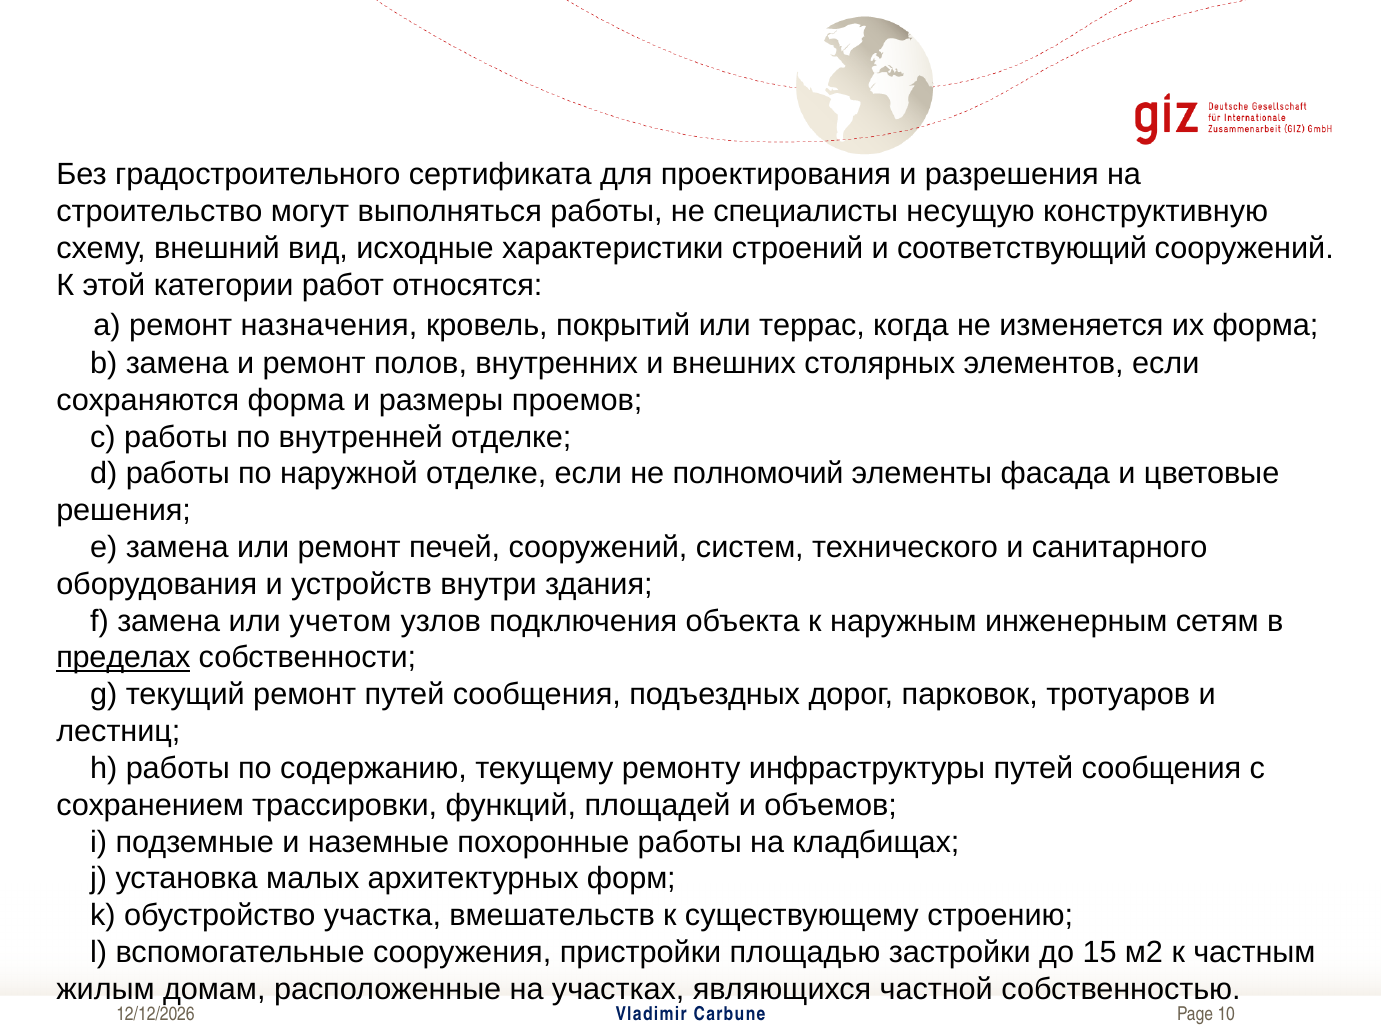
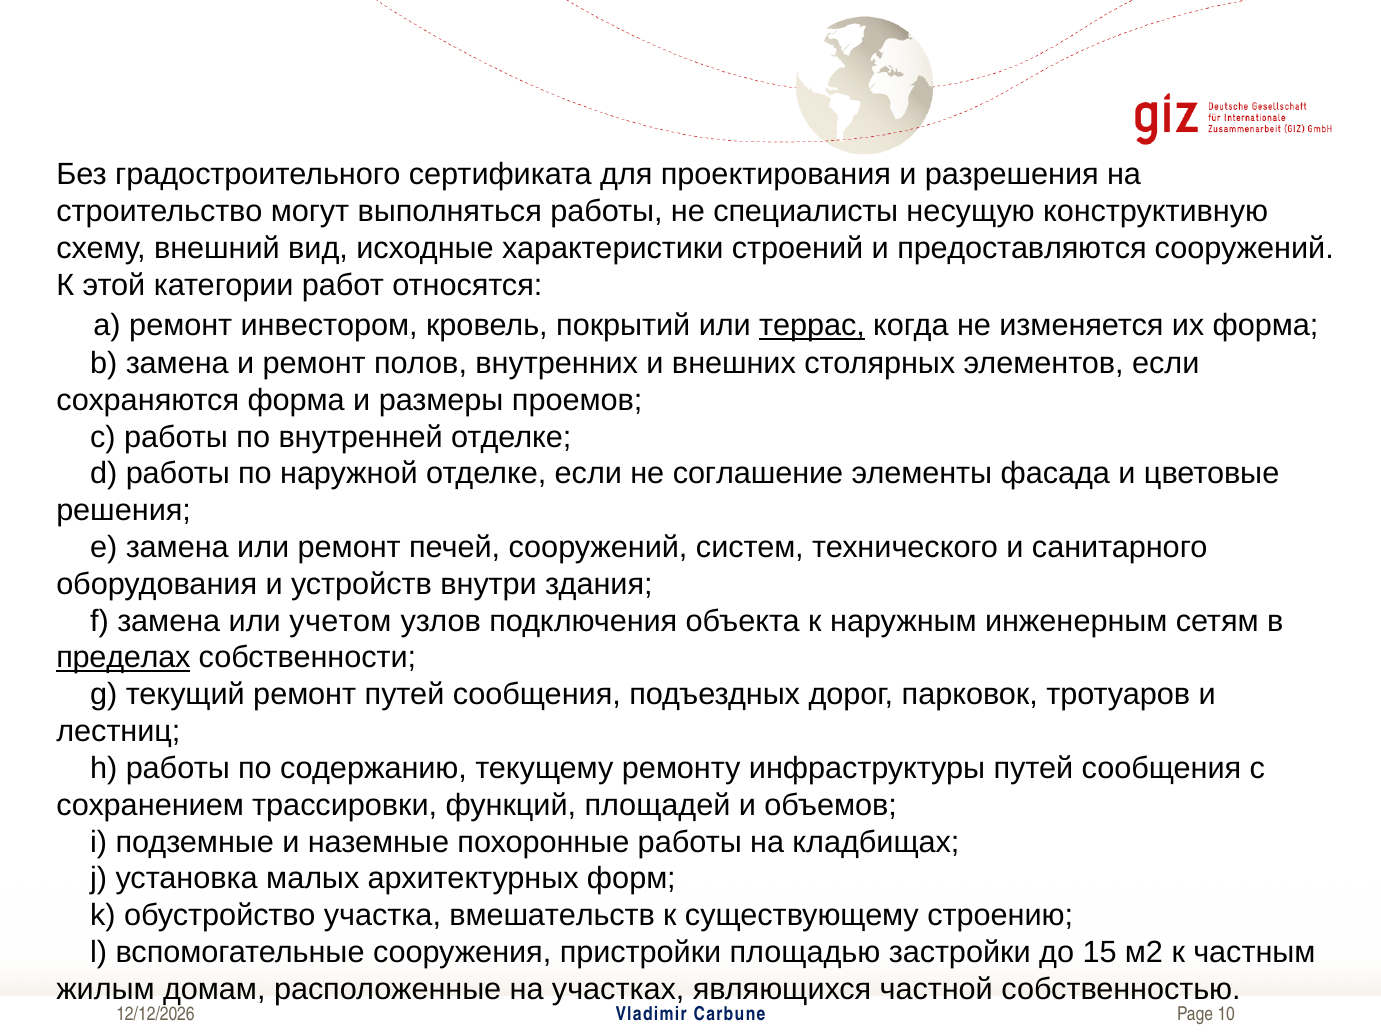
соответствующий: соответствующий -> предоставляются (1022, 248)
назначения: назначения -> инвестором (329, 326)
террас underline: none -> present (812, 326)
полномочий: полномочий -> соглашение (758, 474)
